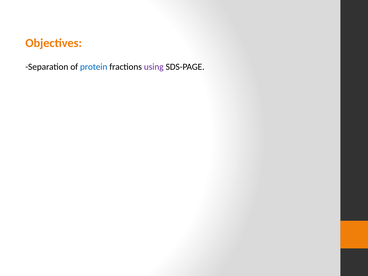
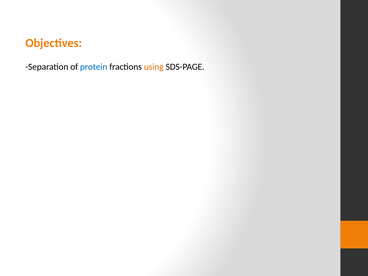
using colour: purple -> orange (154, 67)
